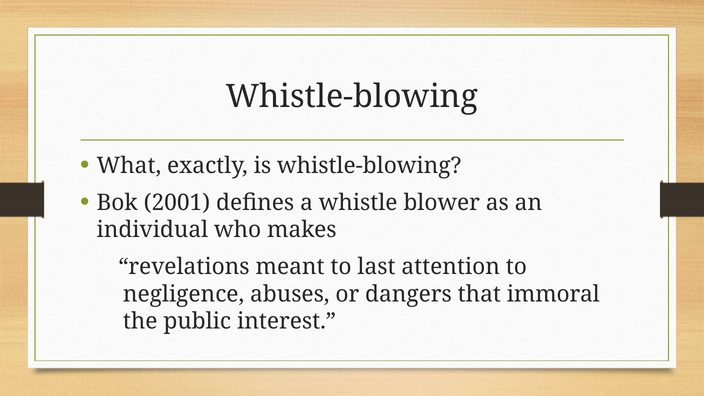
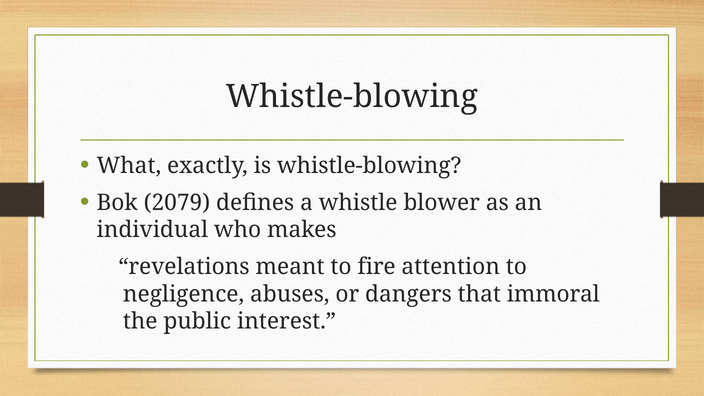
2001: 2001 -> 2079 (177, 203)
last: last -> fire (377, 267)
